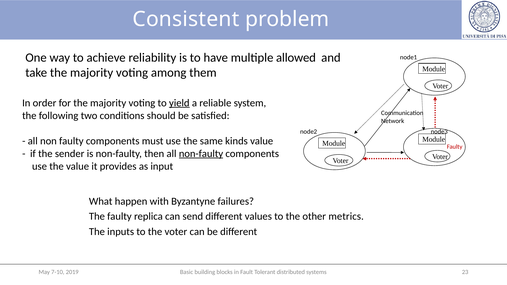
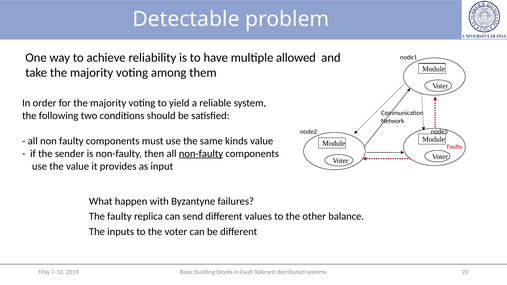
Consistent: Consistent -> Detectable (186, 19)
yield underline: present -> none (179, 103)
metrics: metrics -> balance (346, 217)
